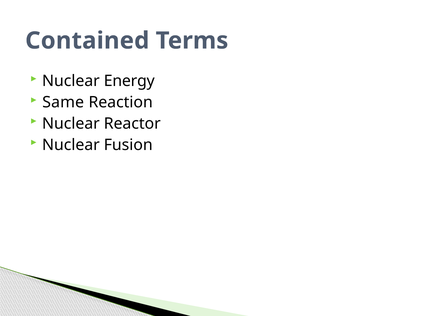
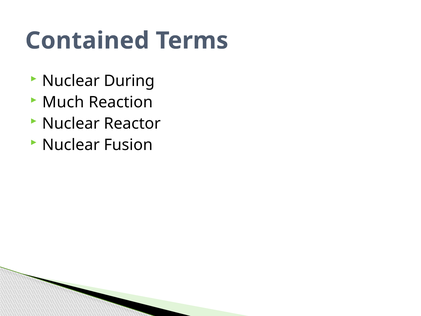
Energy: Energy -> During (129, 81)
Same: Same -> Much (63, 102)
